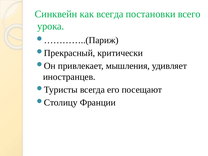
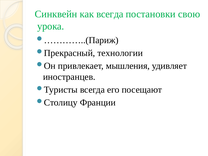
всего: всего -> свою (189, 14)
критически: критически -> технологии (120, 53)
